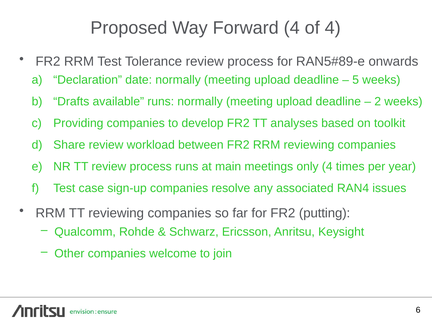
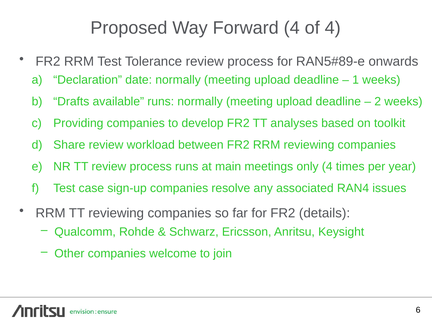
5: 5 -> 1 (356, 80)
putting: putting -> details (325, 213)
